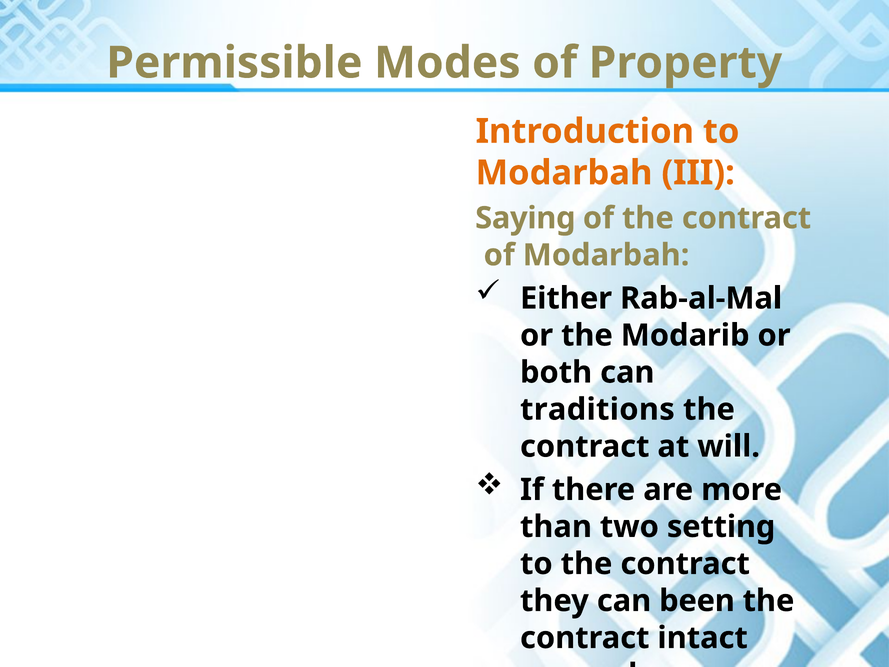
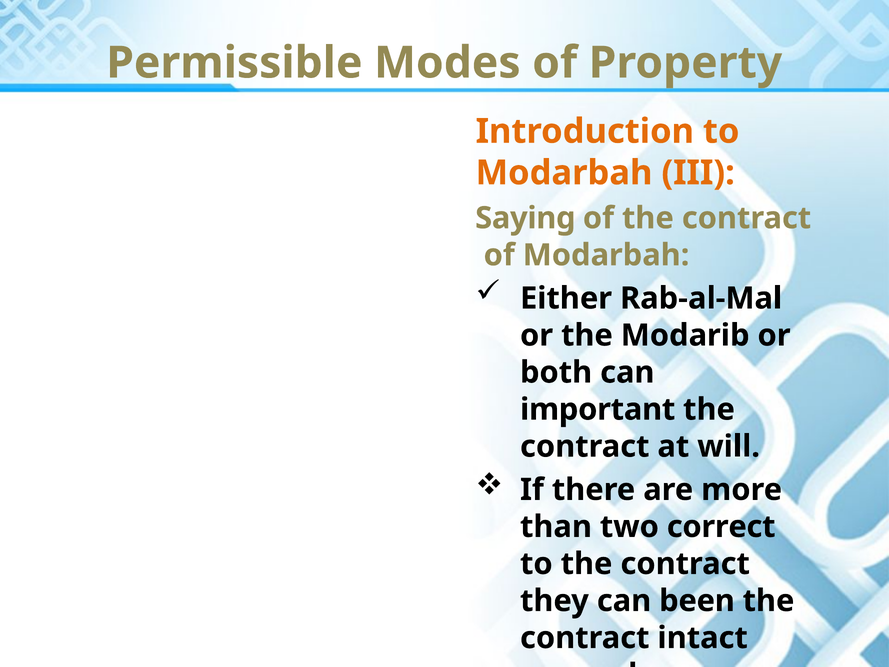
traditions: traditions -> important (598, 409)
setting: setting -> correct (721, 527)
